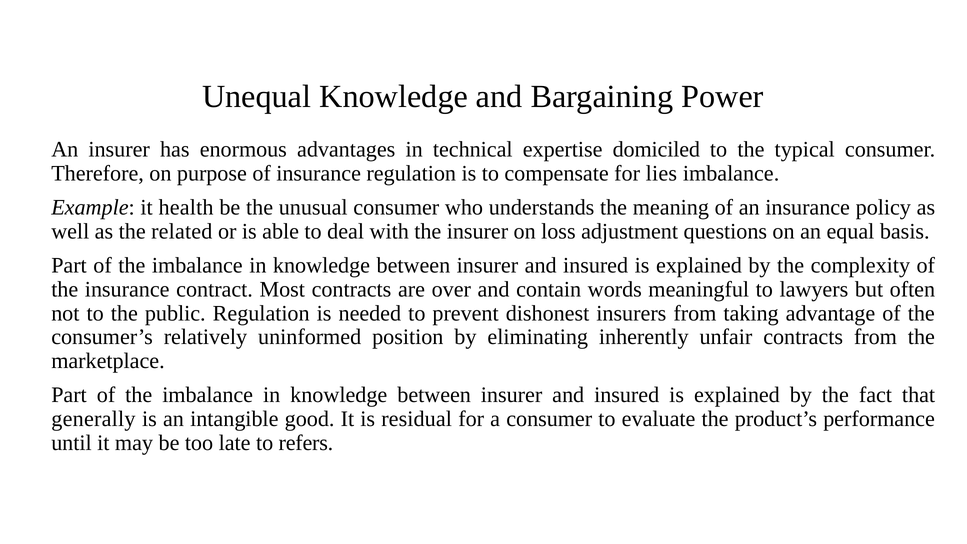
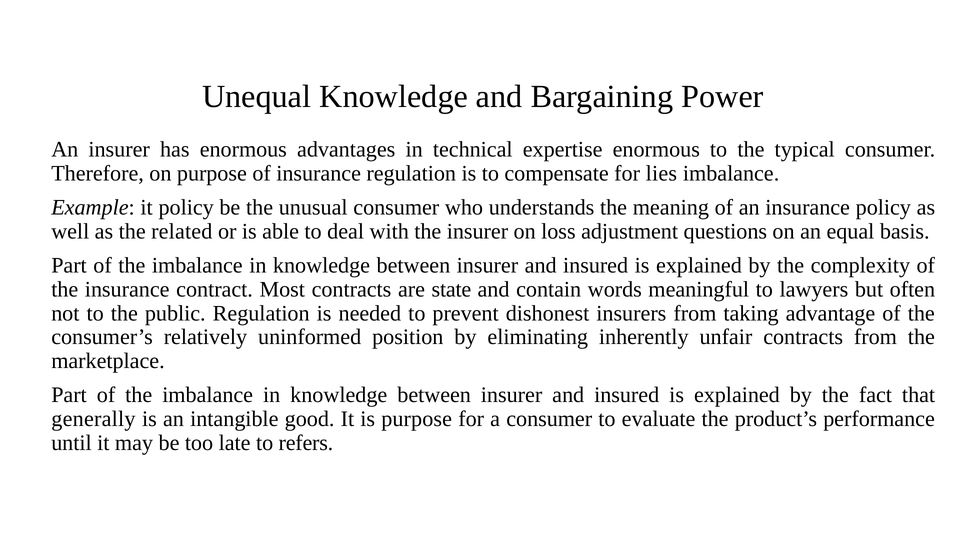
expertise domiciled: domiciled -> enormous (656, 149)
it health: health -> policy (186, 207)
over: over -> state (451, 289)
is residual: residual -> purpose (417, 419)
